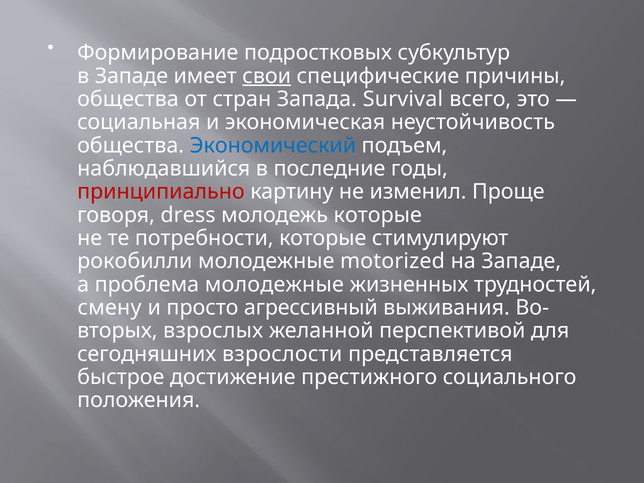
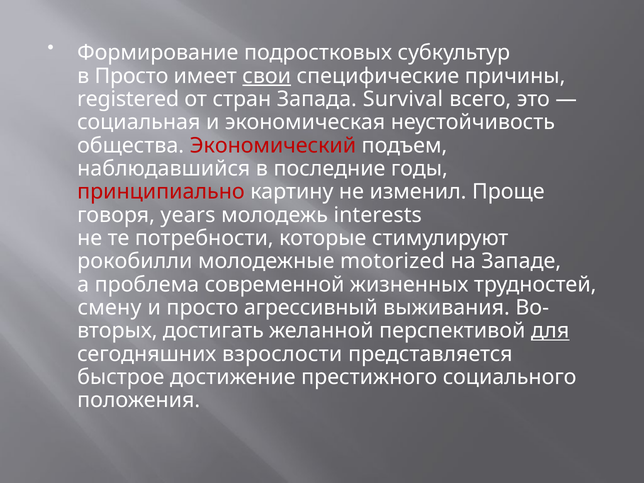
в Западе: Западе -> Просто (131, 76)
общества: общества -> registered (128, 99)
Экономический colour: blue -> red (273, 145)
dress: dress -> years (188, 215)
молодежь которые: которые -> interests (378, 215)
проблема молодежные: молодежные -> современной (275, 285)
взрослых: взрослых -> достигать (213, 331)
для underline: none -> present (550, 331)
